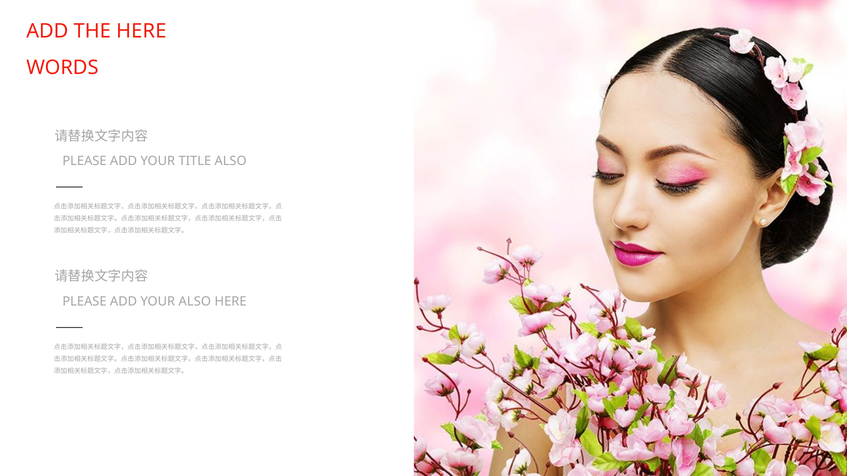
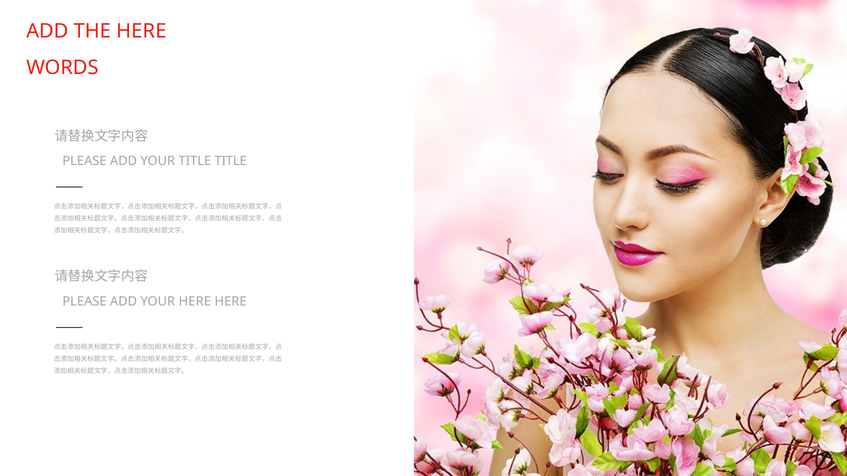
TITLE ALSO: ALSO -> TITLE (231, 161)
YOUR ALSO: ALSO -> HERE (195, 302)
